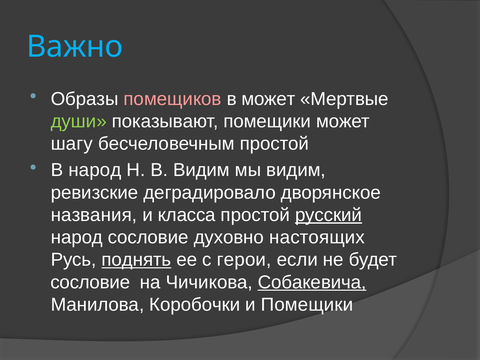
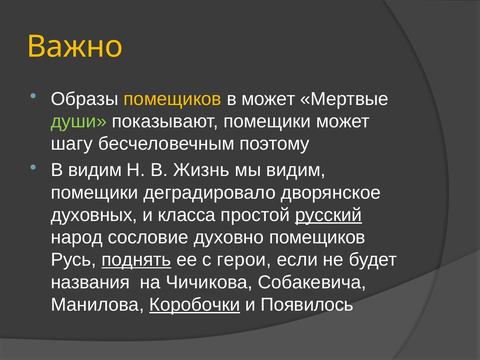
Важно colour: light blue -> yellow (75, 47)
помещиков colour: pink -> yellow (173, 99)
бесчеловечным простой: простой -> поэтому (274, 144)
В народ: народ -> видим (95, 170)
В Видим: Видим -> Жизнь (201, 170)
ревизские: ревизские -> помещики (95, 193)
названия: названия -> духовных (94, 215)
духовно настоящих: настоящих -> помещиков (317, 237)
сословие: сословие -> названия (90, 282)
Собакевича underline: present -> none (312, 282)
Коробочки underline: none -> present (195, 305)
и Помещики: Помещики -> Появилось (307, 305)
